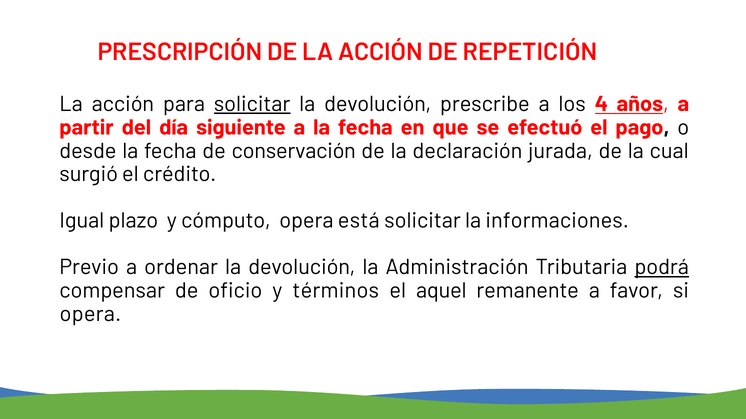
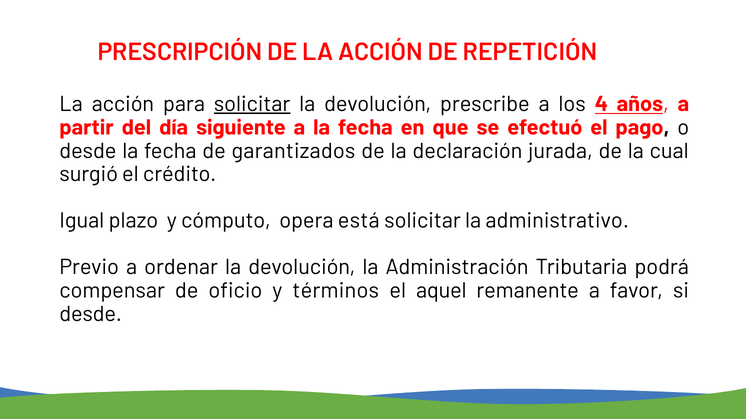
conservación: conservación -> garantizados (293, 151)
informaciones: informaciones -> administrativo (557, 221)
podrá underline: present -> none (662, 268)
opera: opera -> desde (91, 315)
